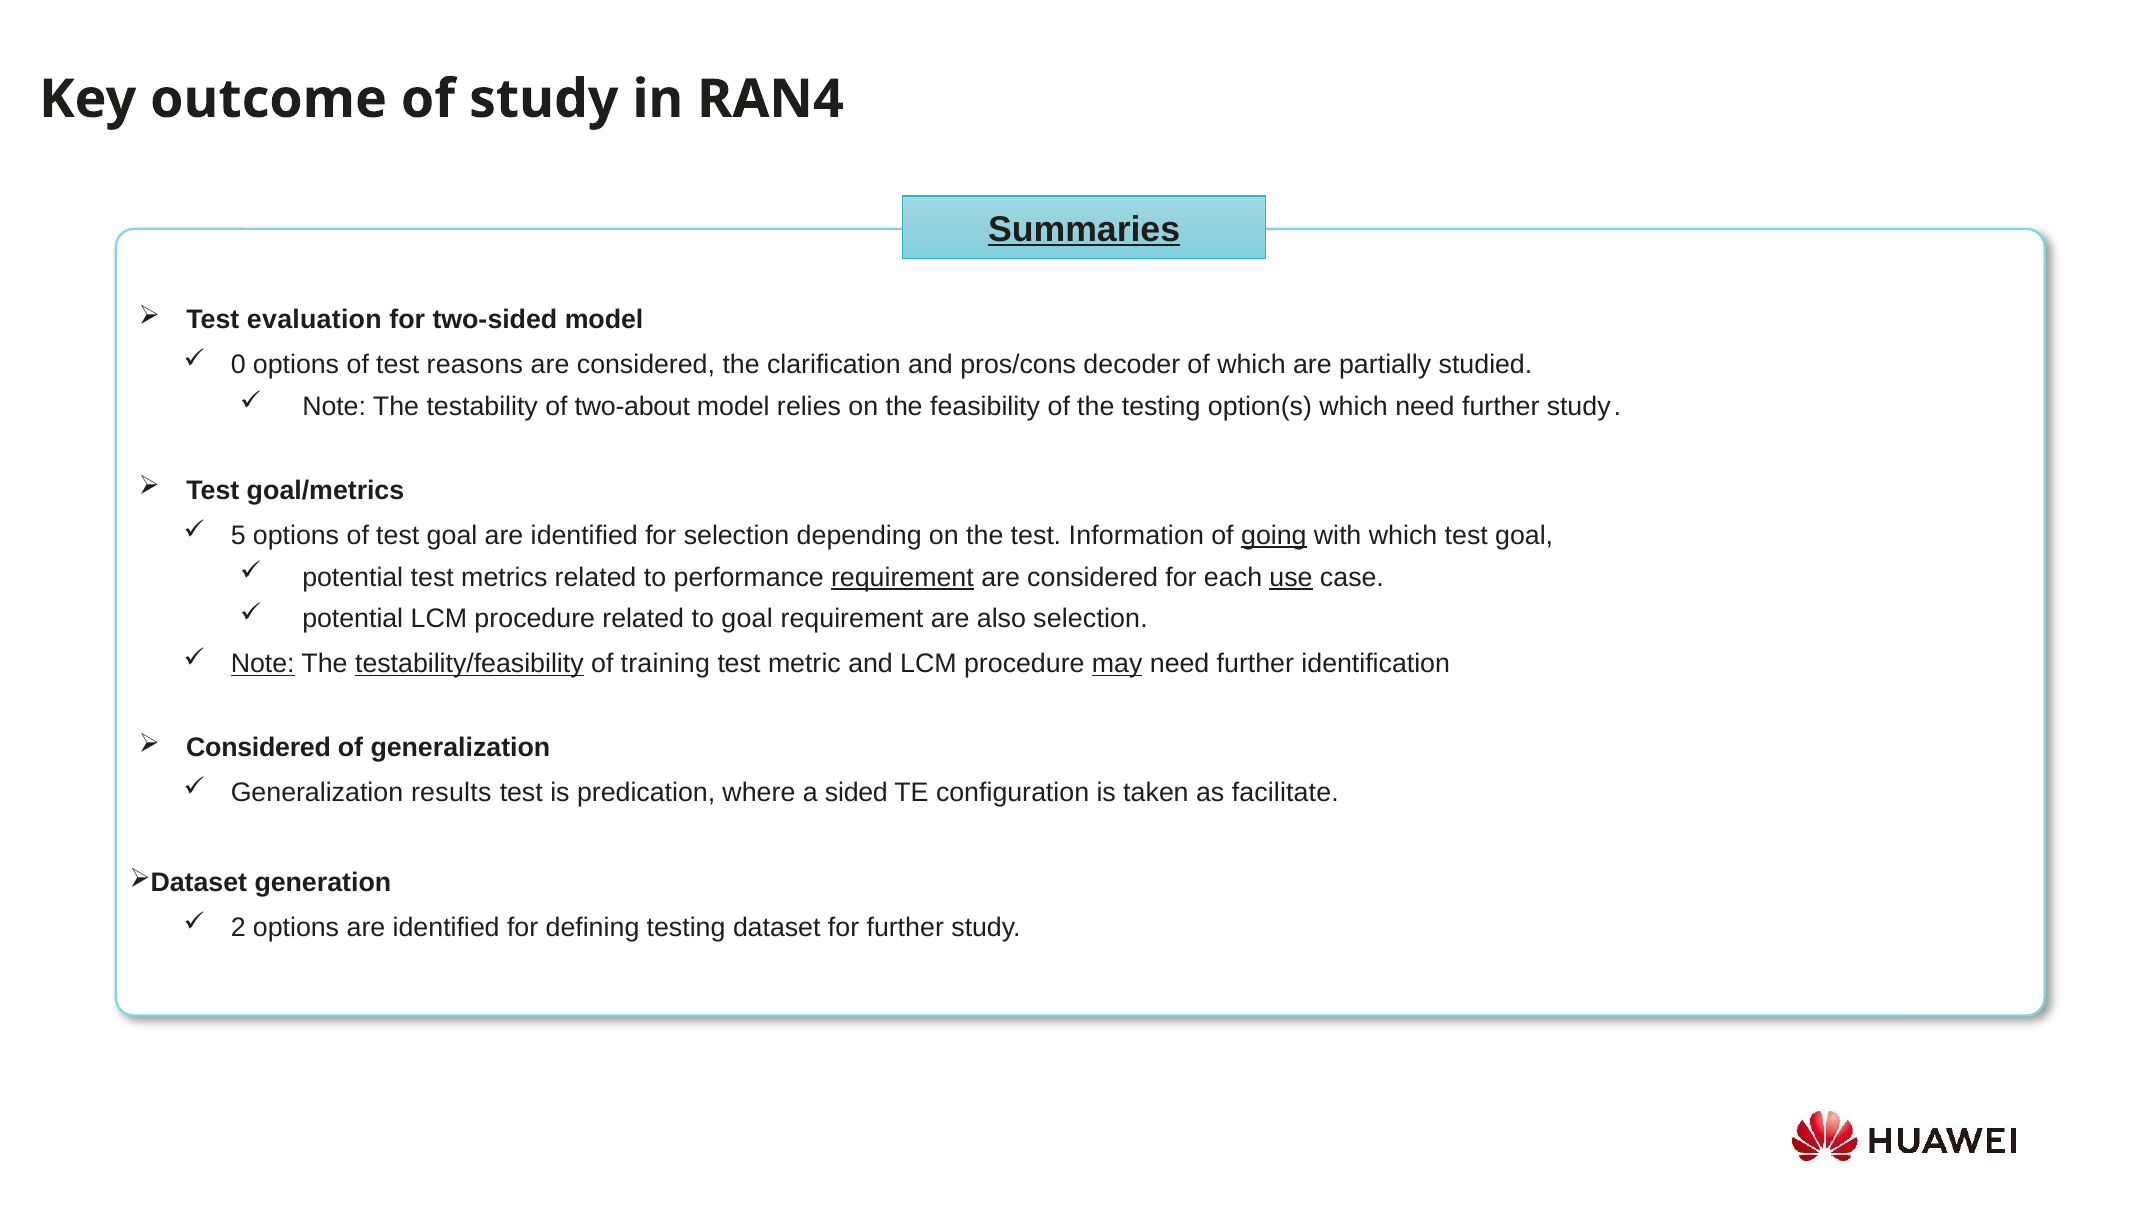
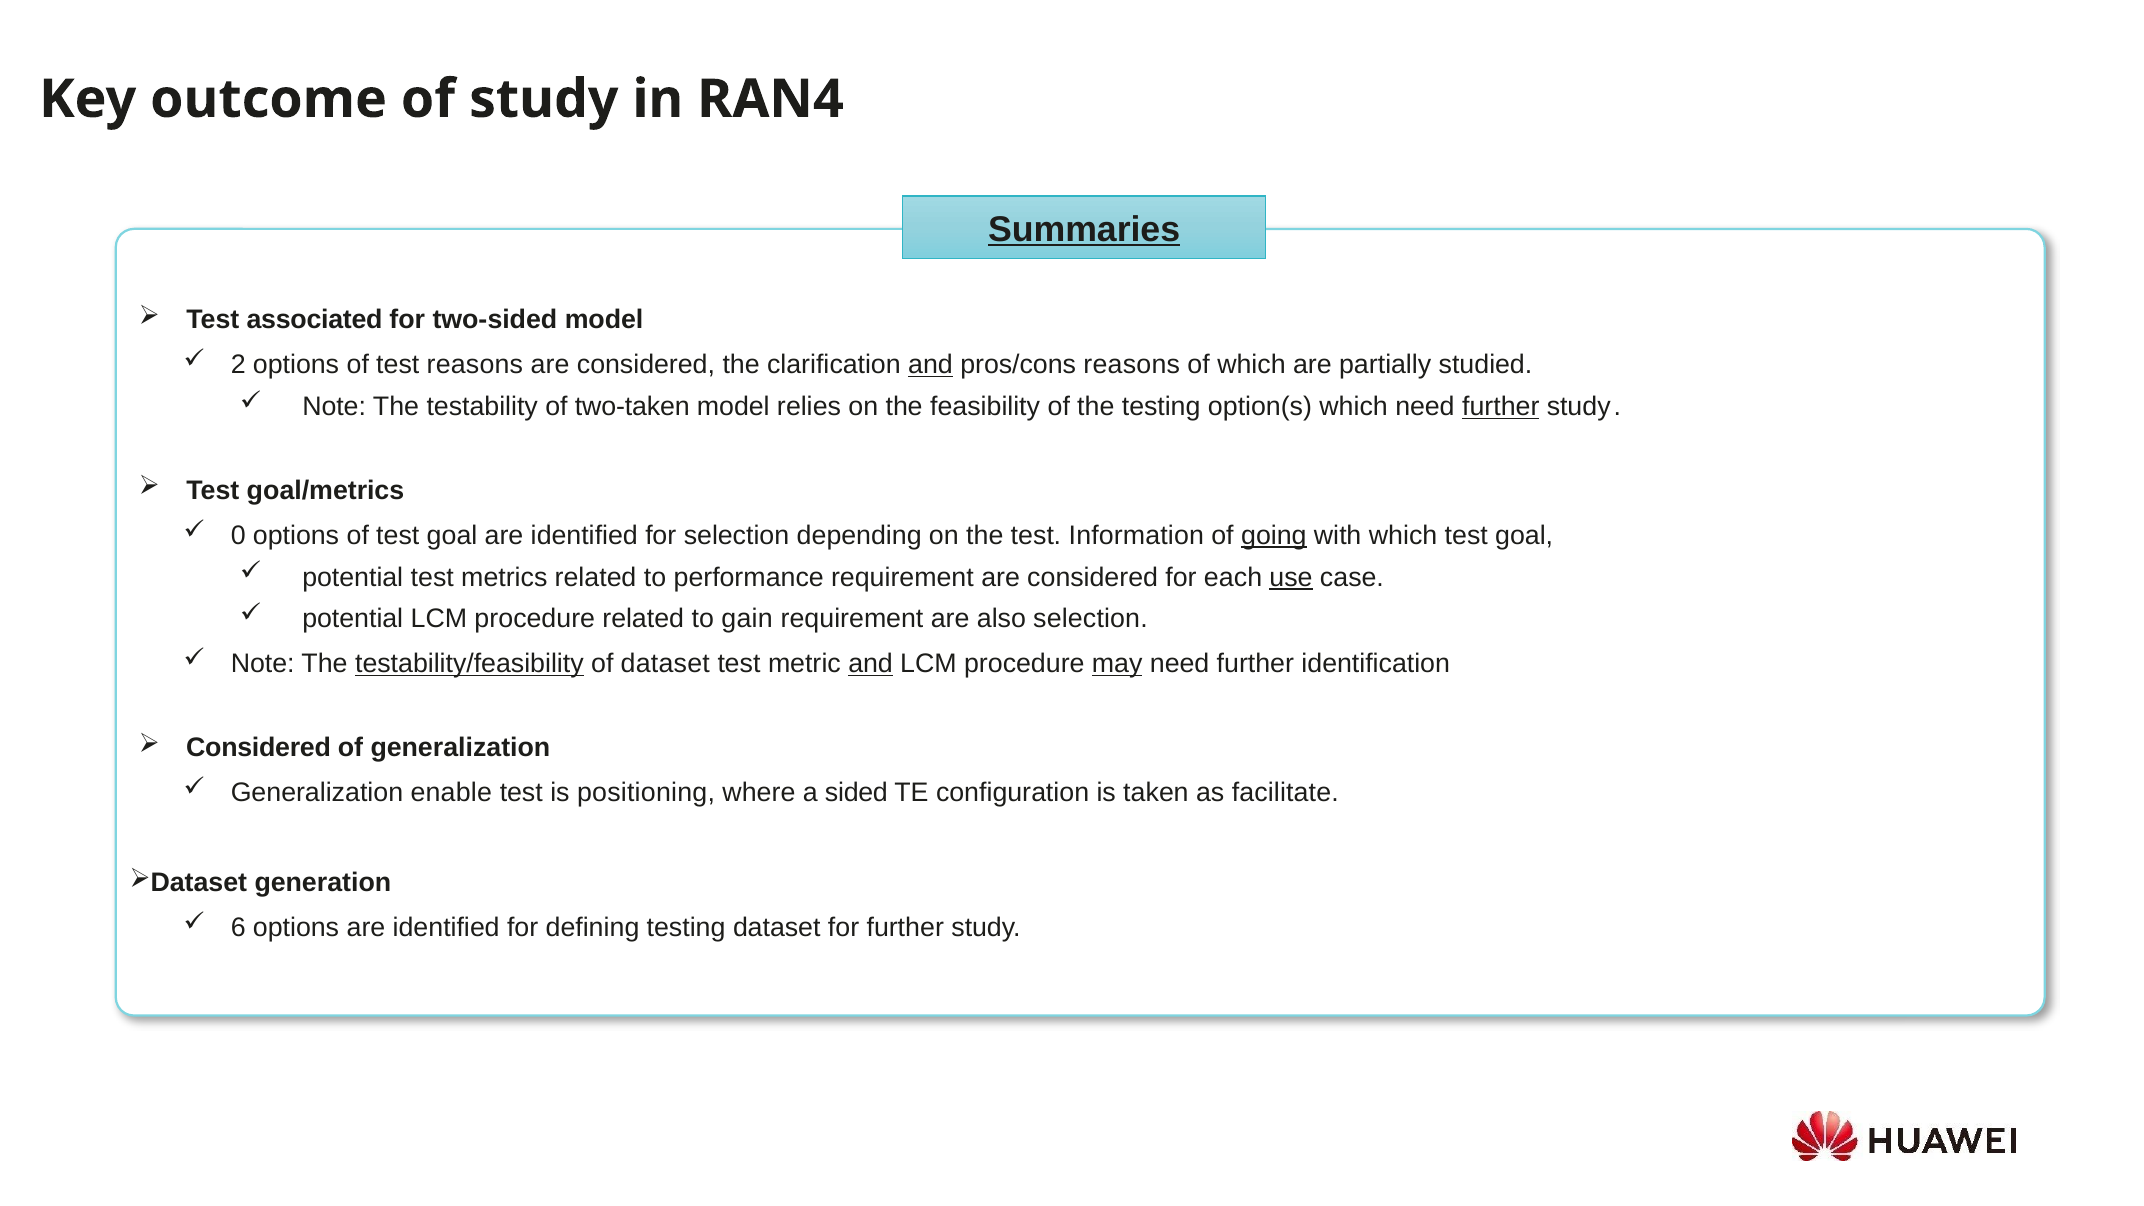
evaluation: evaluation -> associated (315, 320)
0: 0 -> 2 (238, 365)
and underline: none -> present (930, 365)
pros/cons decoder: decoder -> reasons (1132, 365)
two-about: two-about -> two-taken (632, 407)
further underline: none -> present (1501, 407)
5: 5 -> 0 (238, 535)
requirement underline: present -> none (902, 577)
to goal: goal -> gain (747, 619)
Note underline: present -> none (263, 664)
of training: training -> dataset (665, 664)
and underline: none -> present (871, 664)
results: results -> enable (451, 792)
predication: predication -> positioning (646, 792)
2: 2 -> 6 (238, 927)
